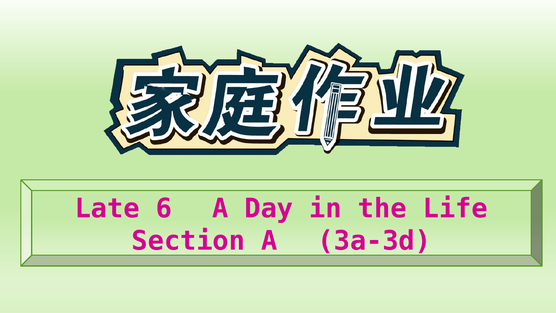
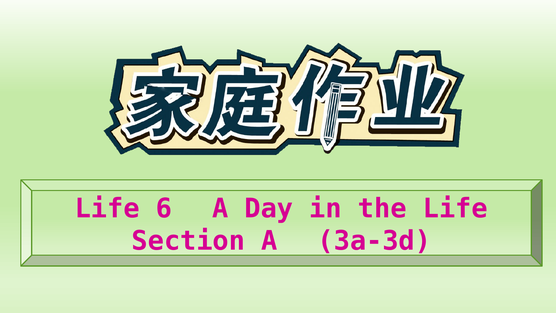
Late: Late -> Life (107, 208)
